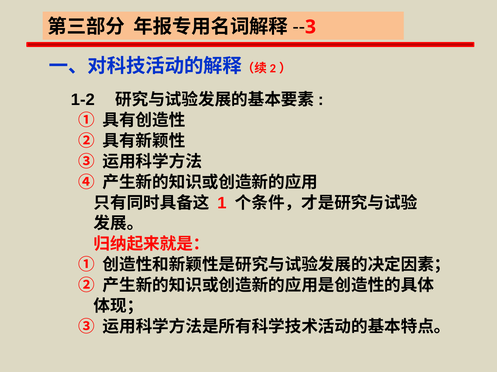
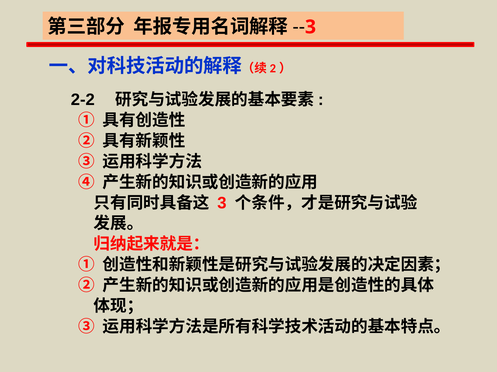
1-2: 1-2 -> 2-2 (83, 100)
1: 1 -> 3 (222, 203)
